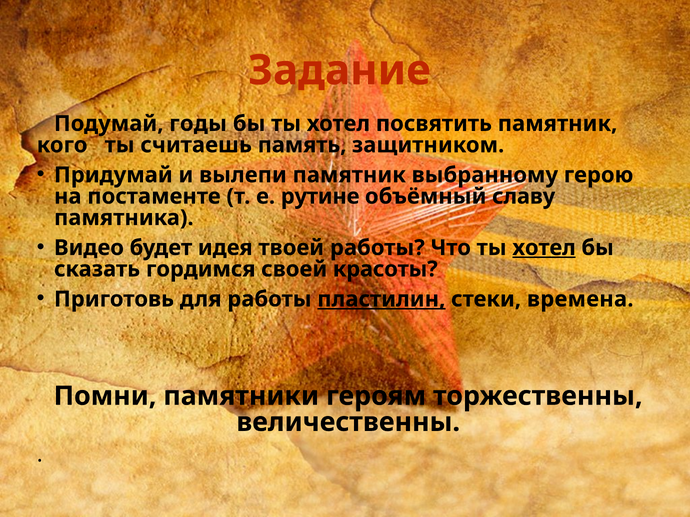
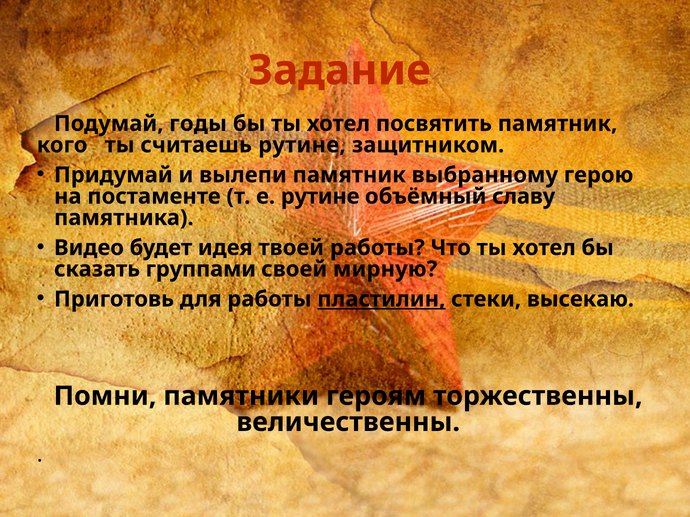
считаешь память: память -> рутине (302, 145)
хотел underline: present -> none (544, 248)
гордимся: гордимся -> группами (201, 269)
красоты: красоты -> мирную (385, 269)
времена: времена -> высекаю (580, 299)
